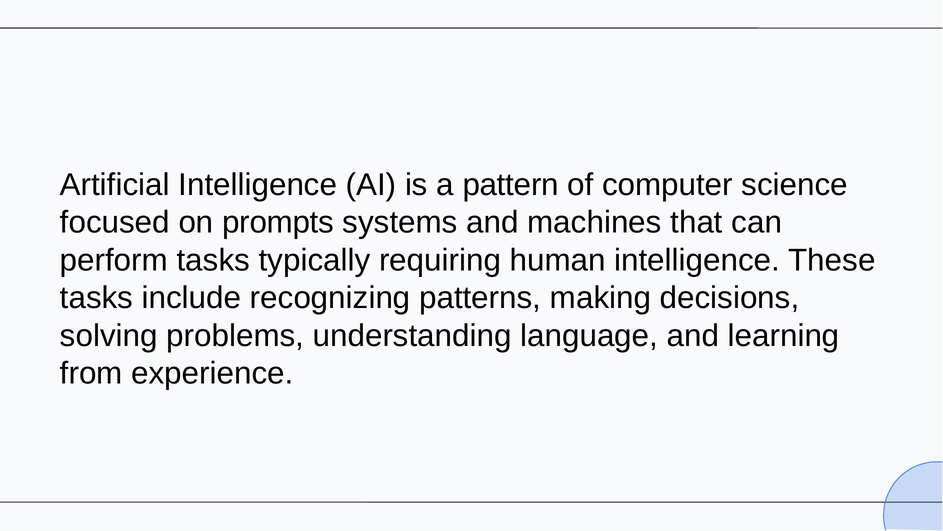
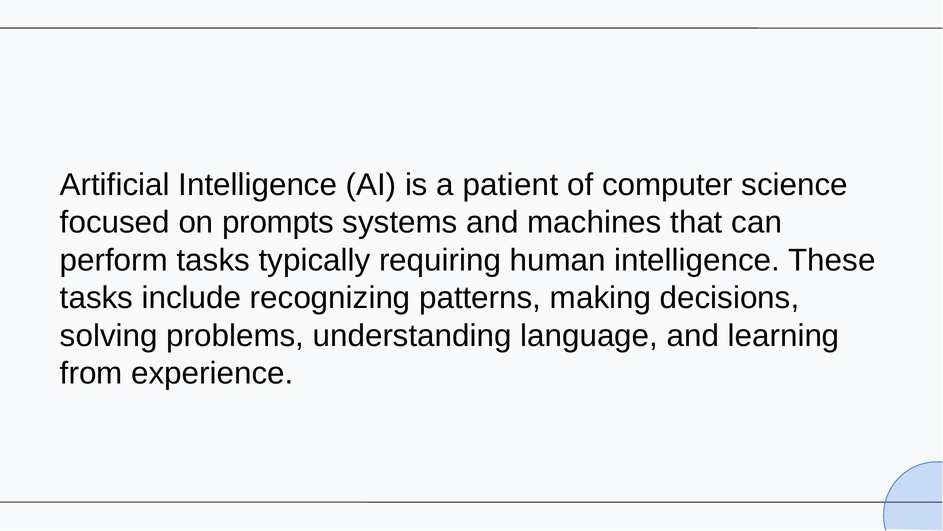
pattern: pattern -> patient (510, 185)
